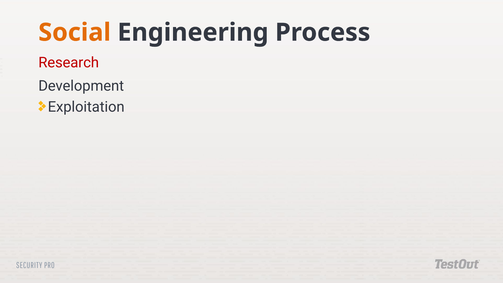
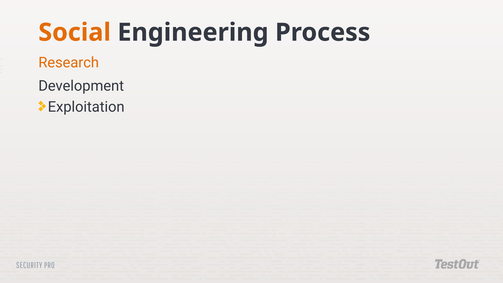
Research colour: red -> orange (69, 63)
